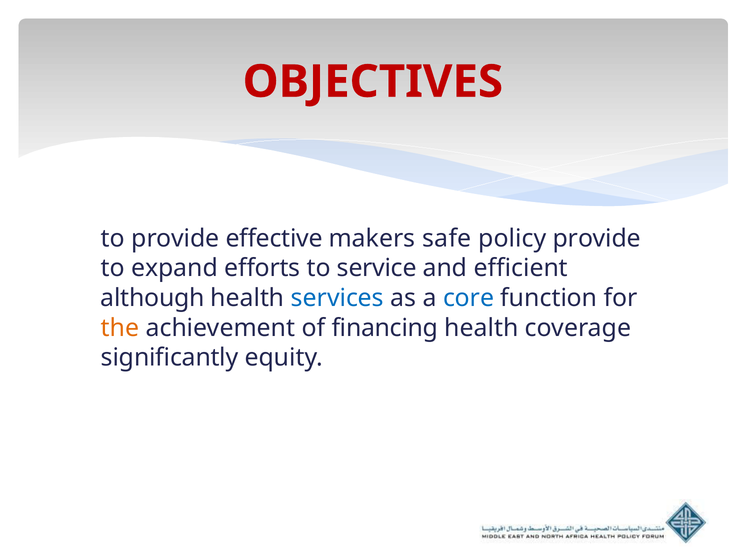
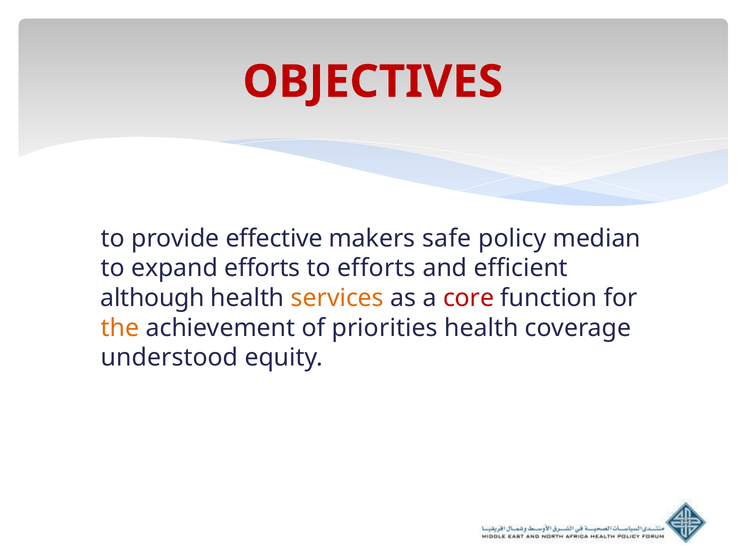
policy provide: provide -> median (597, 239)
to service: service -> efforts (377, 269)
services colour: blue -> orange (337, 298)
core colour: blue -> red (469, 298)
financing: financing -> priorities (385, 328)
significantly: significantly -> understood (170, 358)
